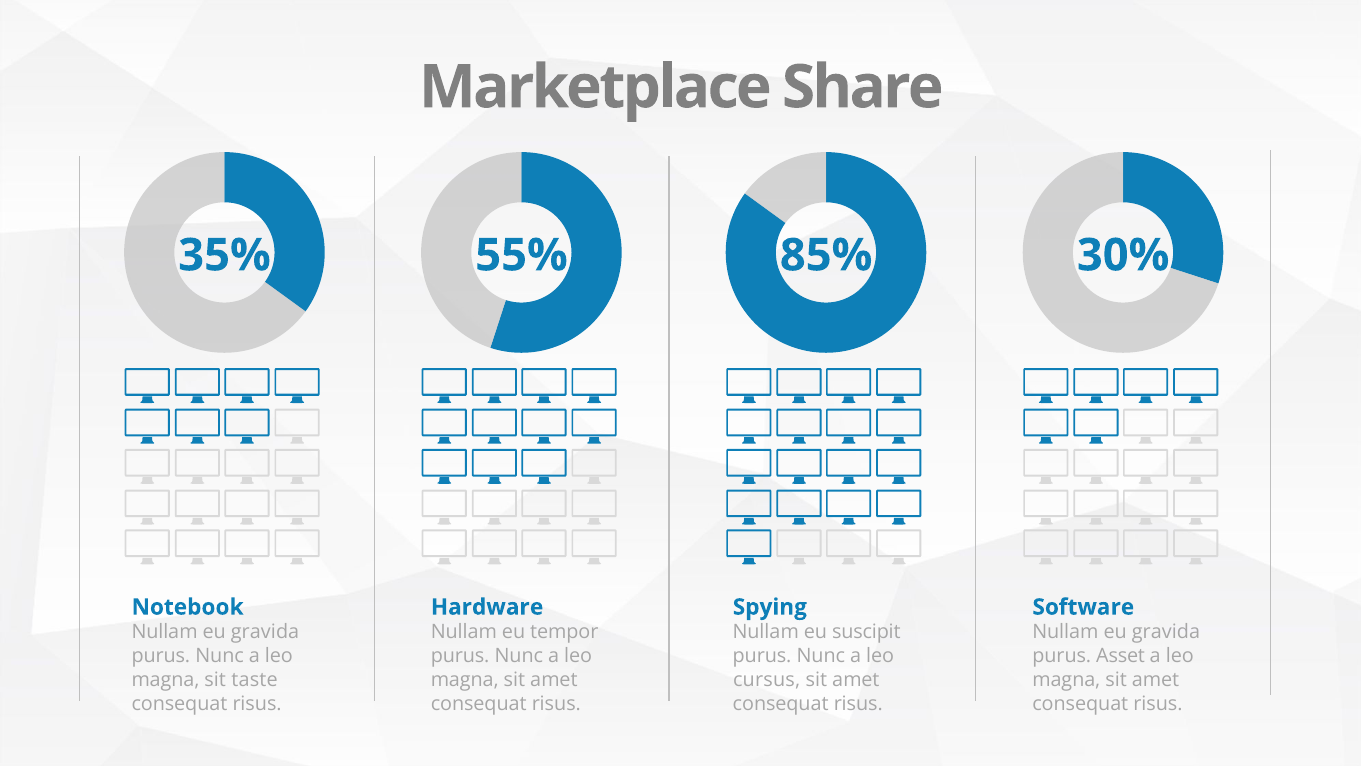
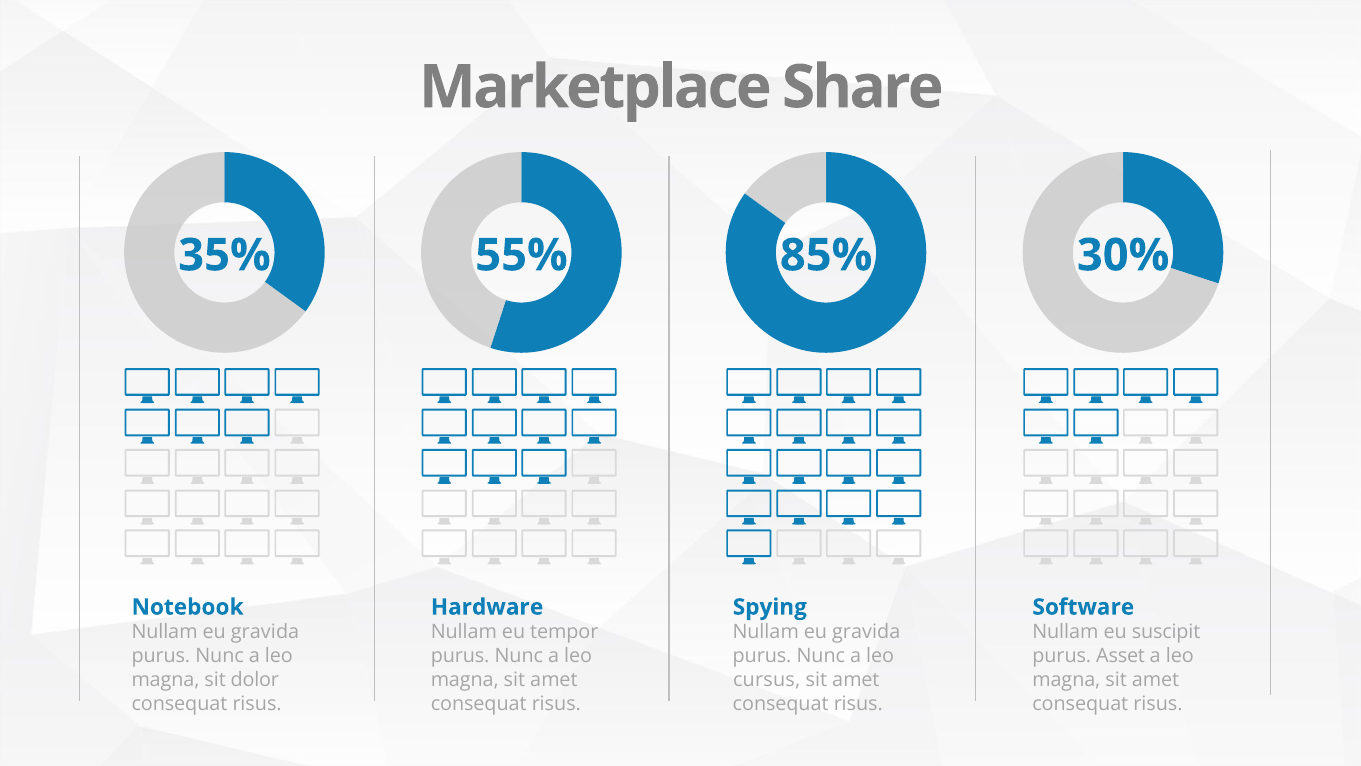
suscipit: suscipit -> gravida (866, 632)
gravida: gravida -> suscipit (1166, 632)
taste: taste -> dolor (255, 680)
